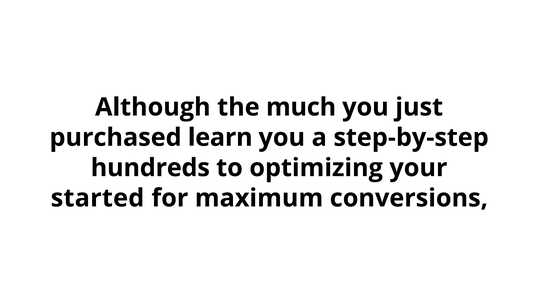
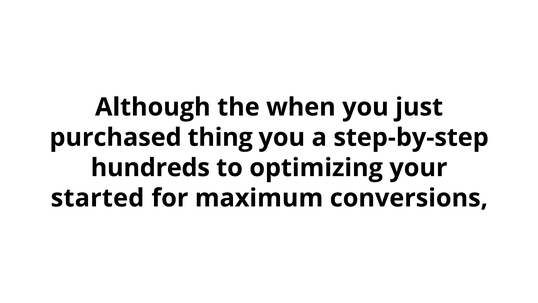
much: much -> when (301, 107)
learn: learn -> thing (220, 137)
